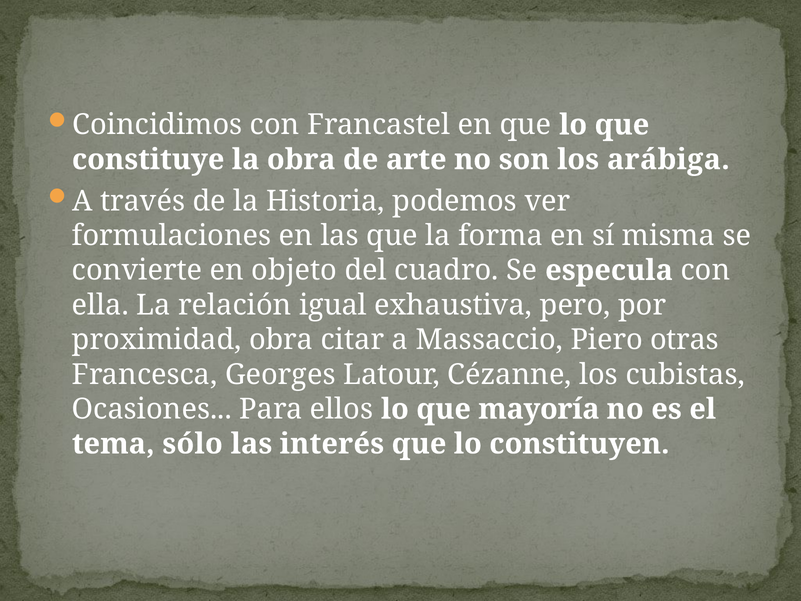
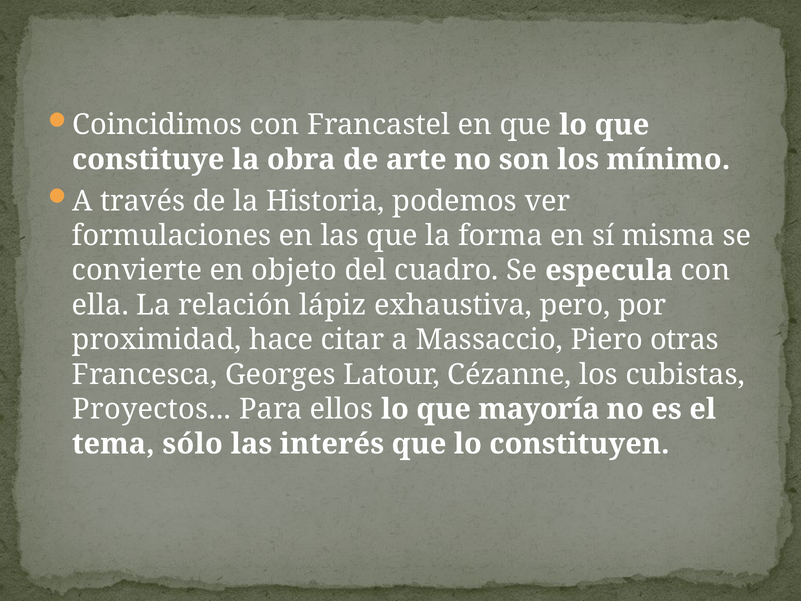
arábiga: arábiga -> mínimo (668, 160)
igual: igual -> lápiz (333, 305)
proximidad obra: obra -> hace (281, 340)
Ocasiones: Ocasiones -> Proyectos (152, 409)
